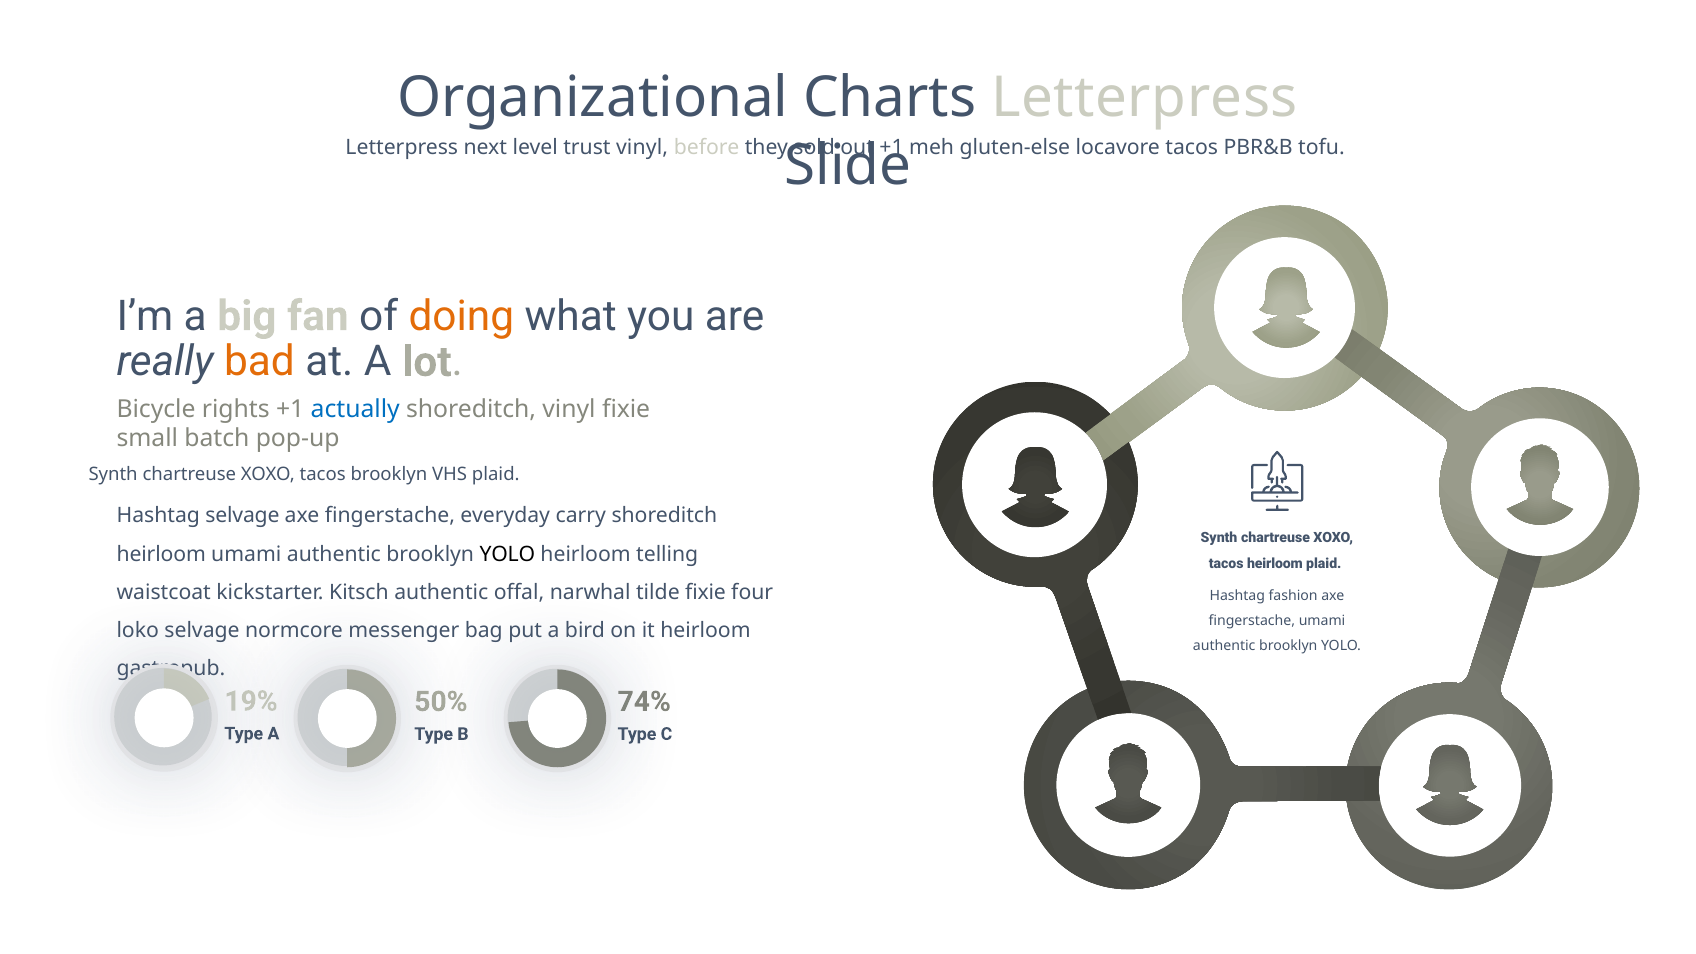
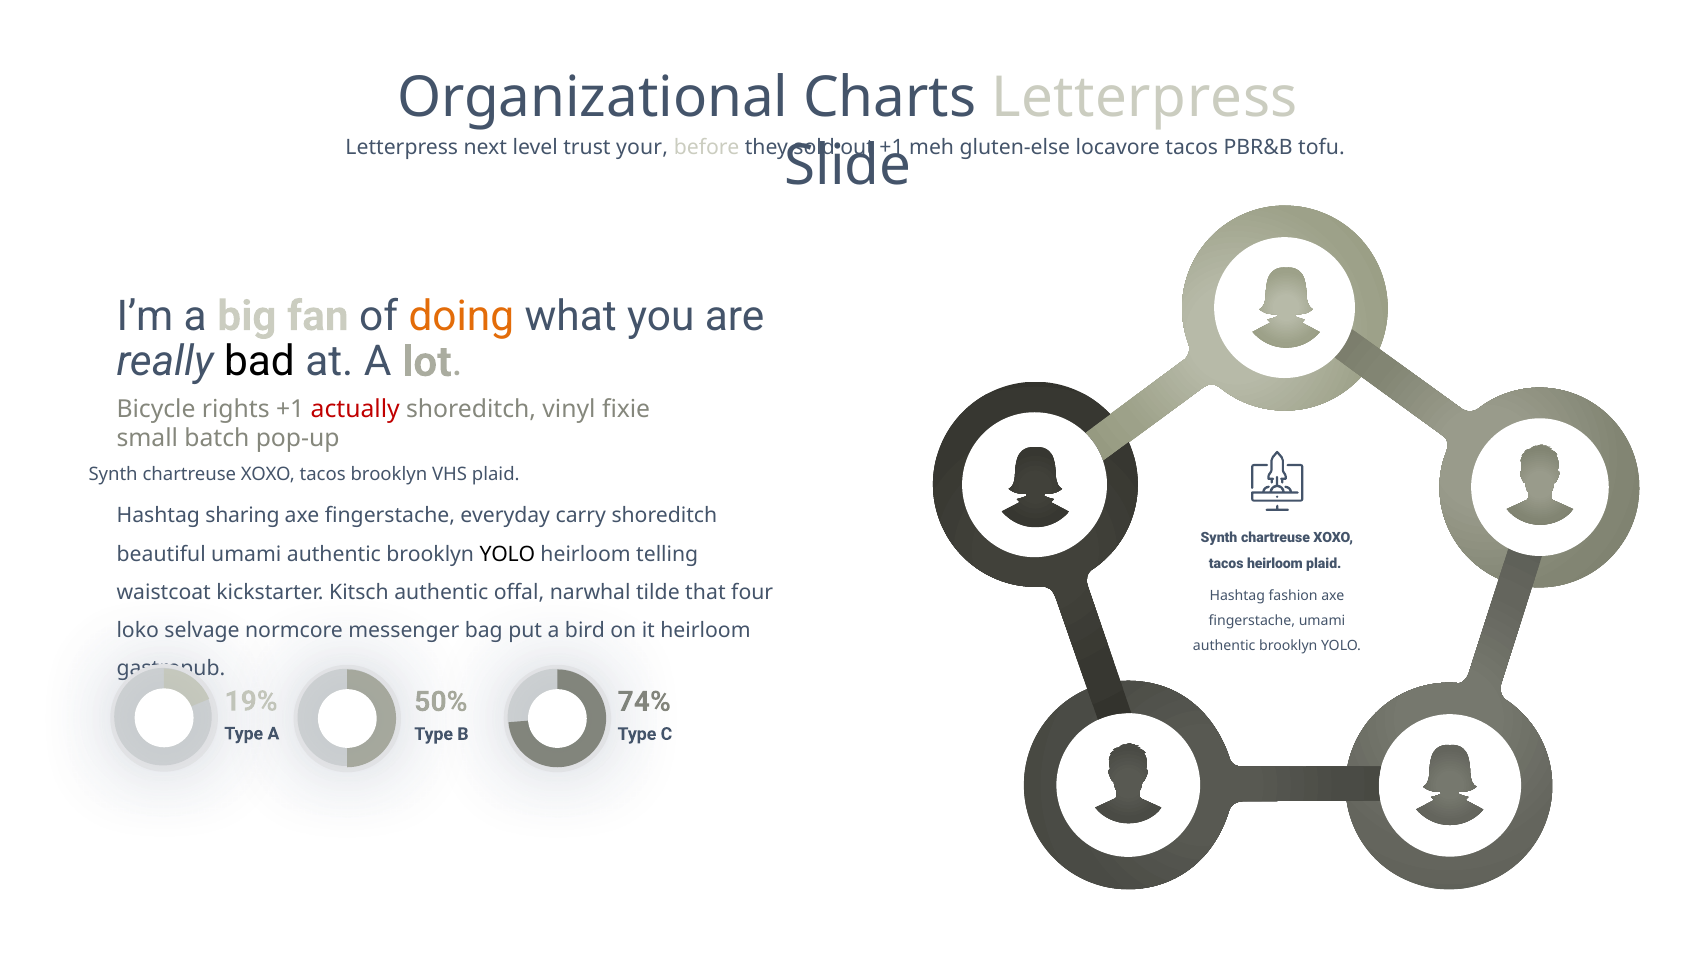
trust vinyl: vinyl -> your (642, 148)
bad colour: orange -> black (259, 362)
actually colour: blue -> red (355, 409)
Hashtag selvage: selvage -> sharing (242, 516)
heirloom: heirloom -> beautiful (161, 554)
fixie: fixie -> that (705, 592)
